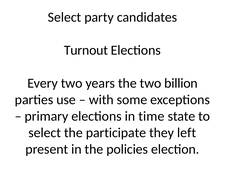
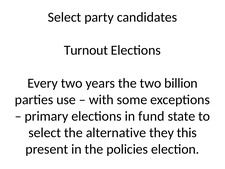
time: time -> fund (151, 116)
participate: participate -> alternative (116, 133)
left: left -> this (187, 133)
